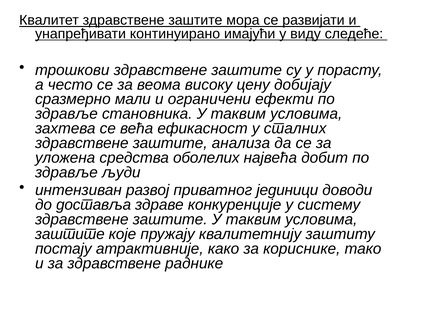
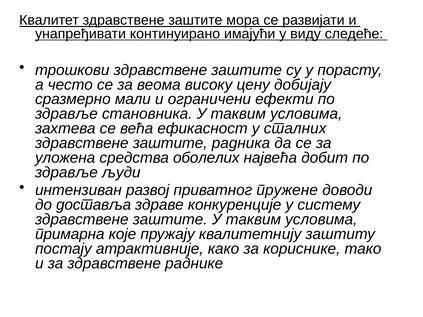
анализа: анализа -> радника (241, 143)
јединици: јединици -> пружене (287, 190)
заштите: заштите -> примарна (70, 234)
